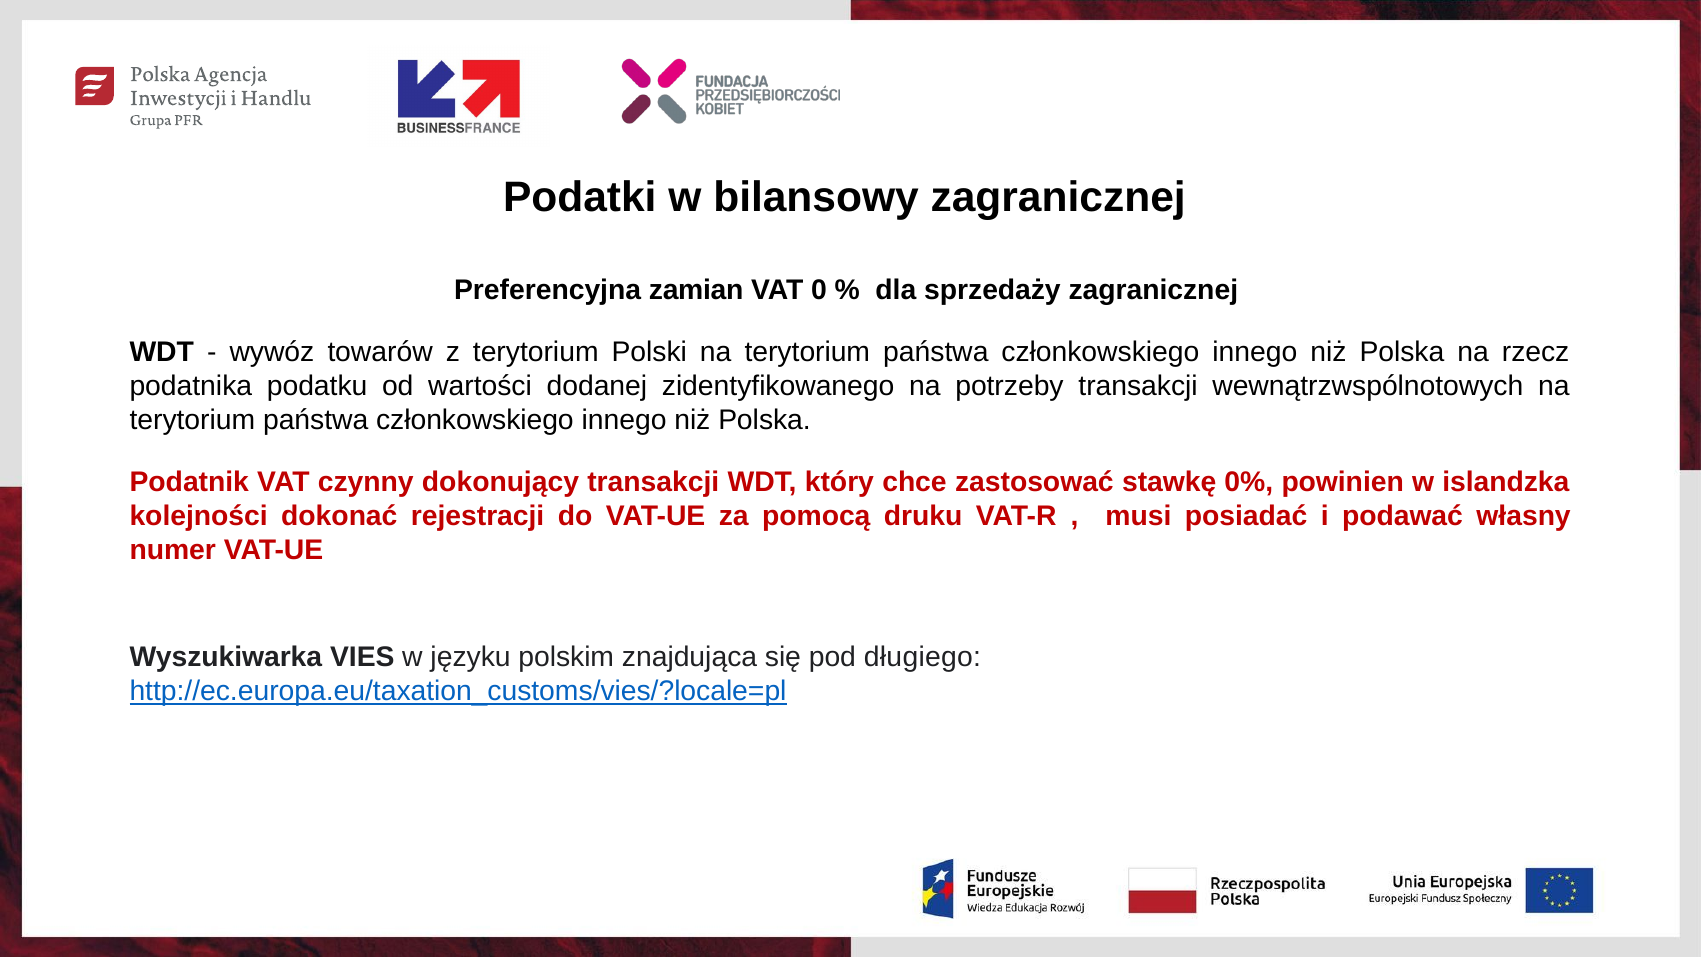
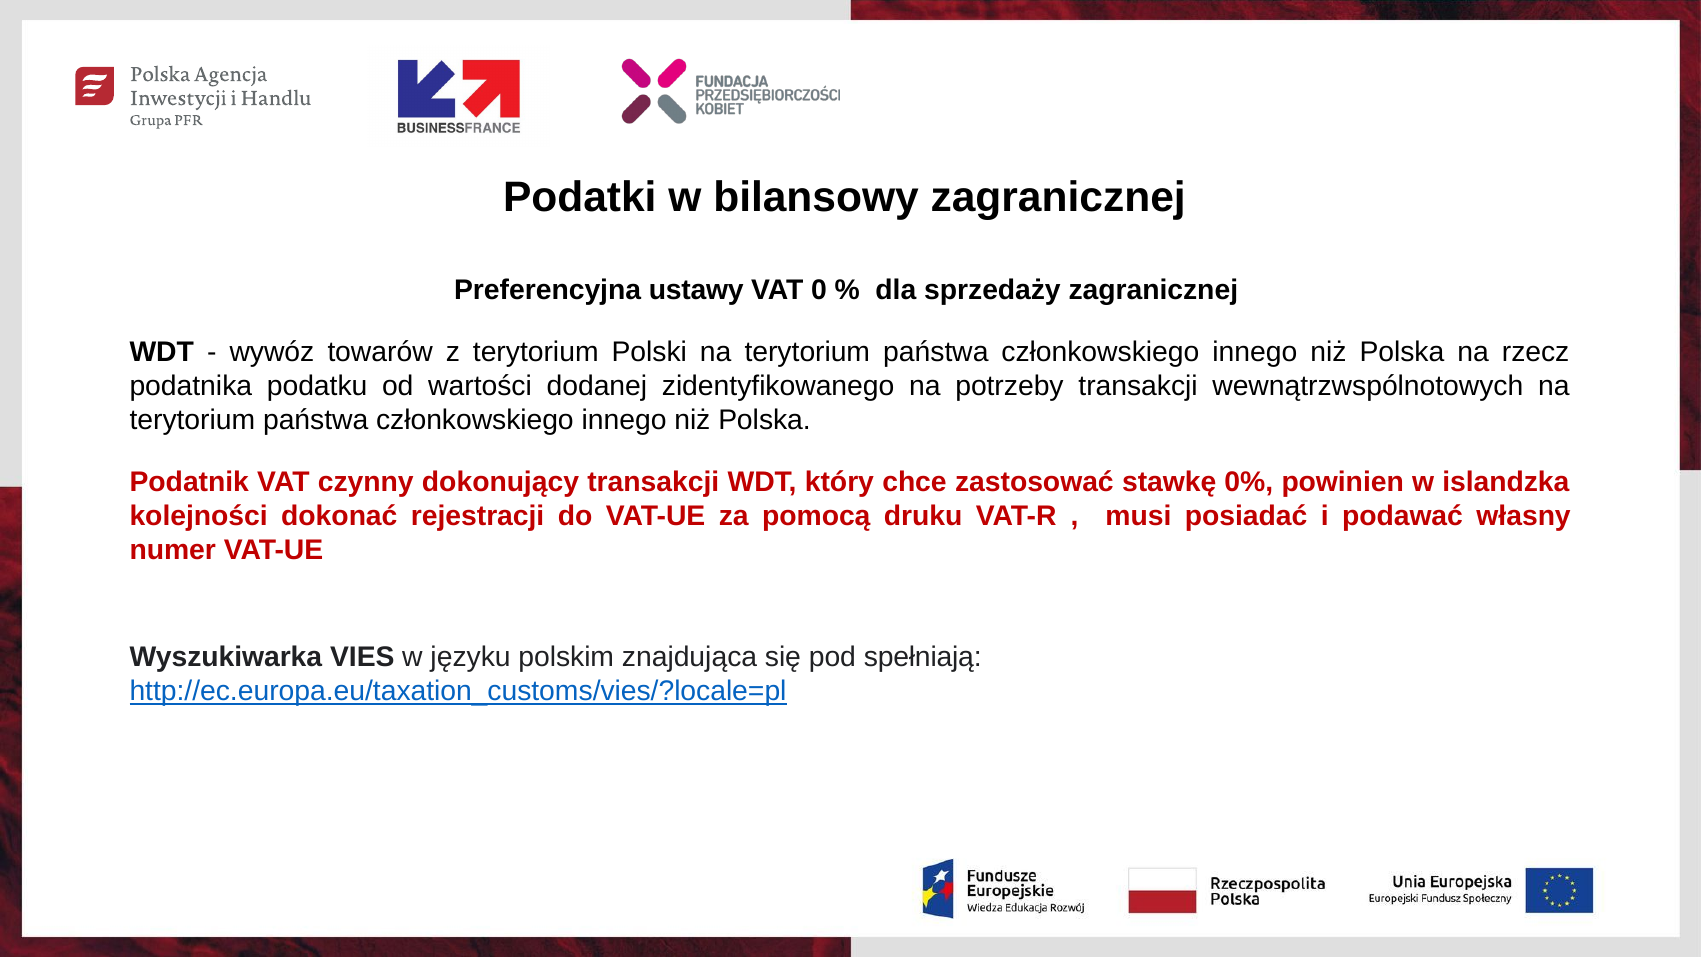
zamian: zamian -> ustawy (696, 290)
długiego: długiego -> spełniają (923, 657)
